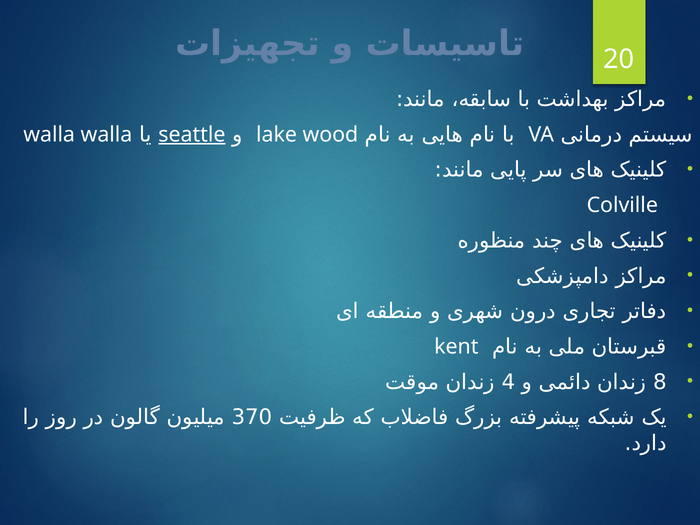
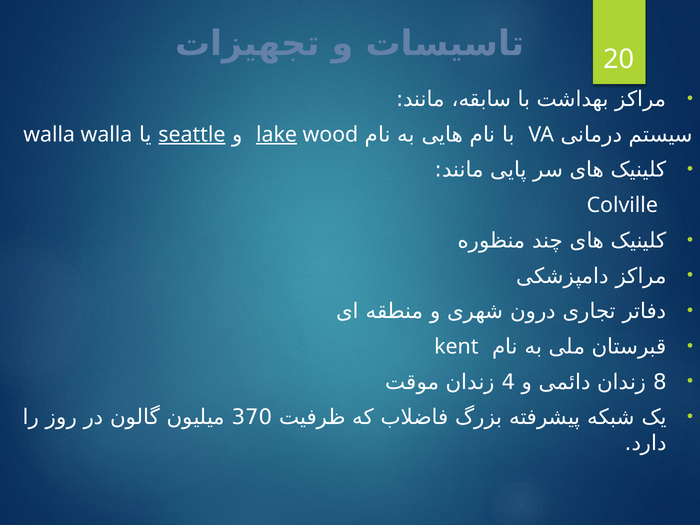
lake underline: none -> present (277, 135)
